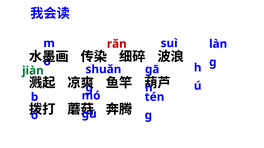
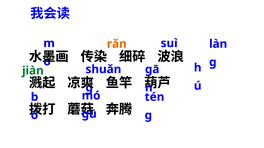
rǎn colour: red -> orange (117, 44)
